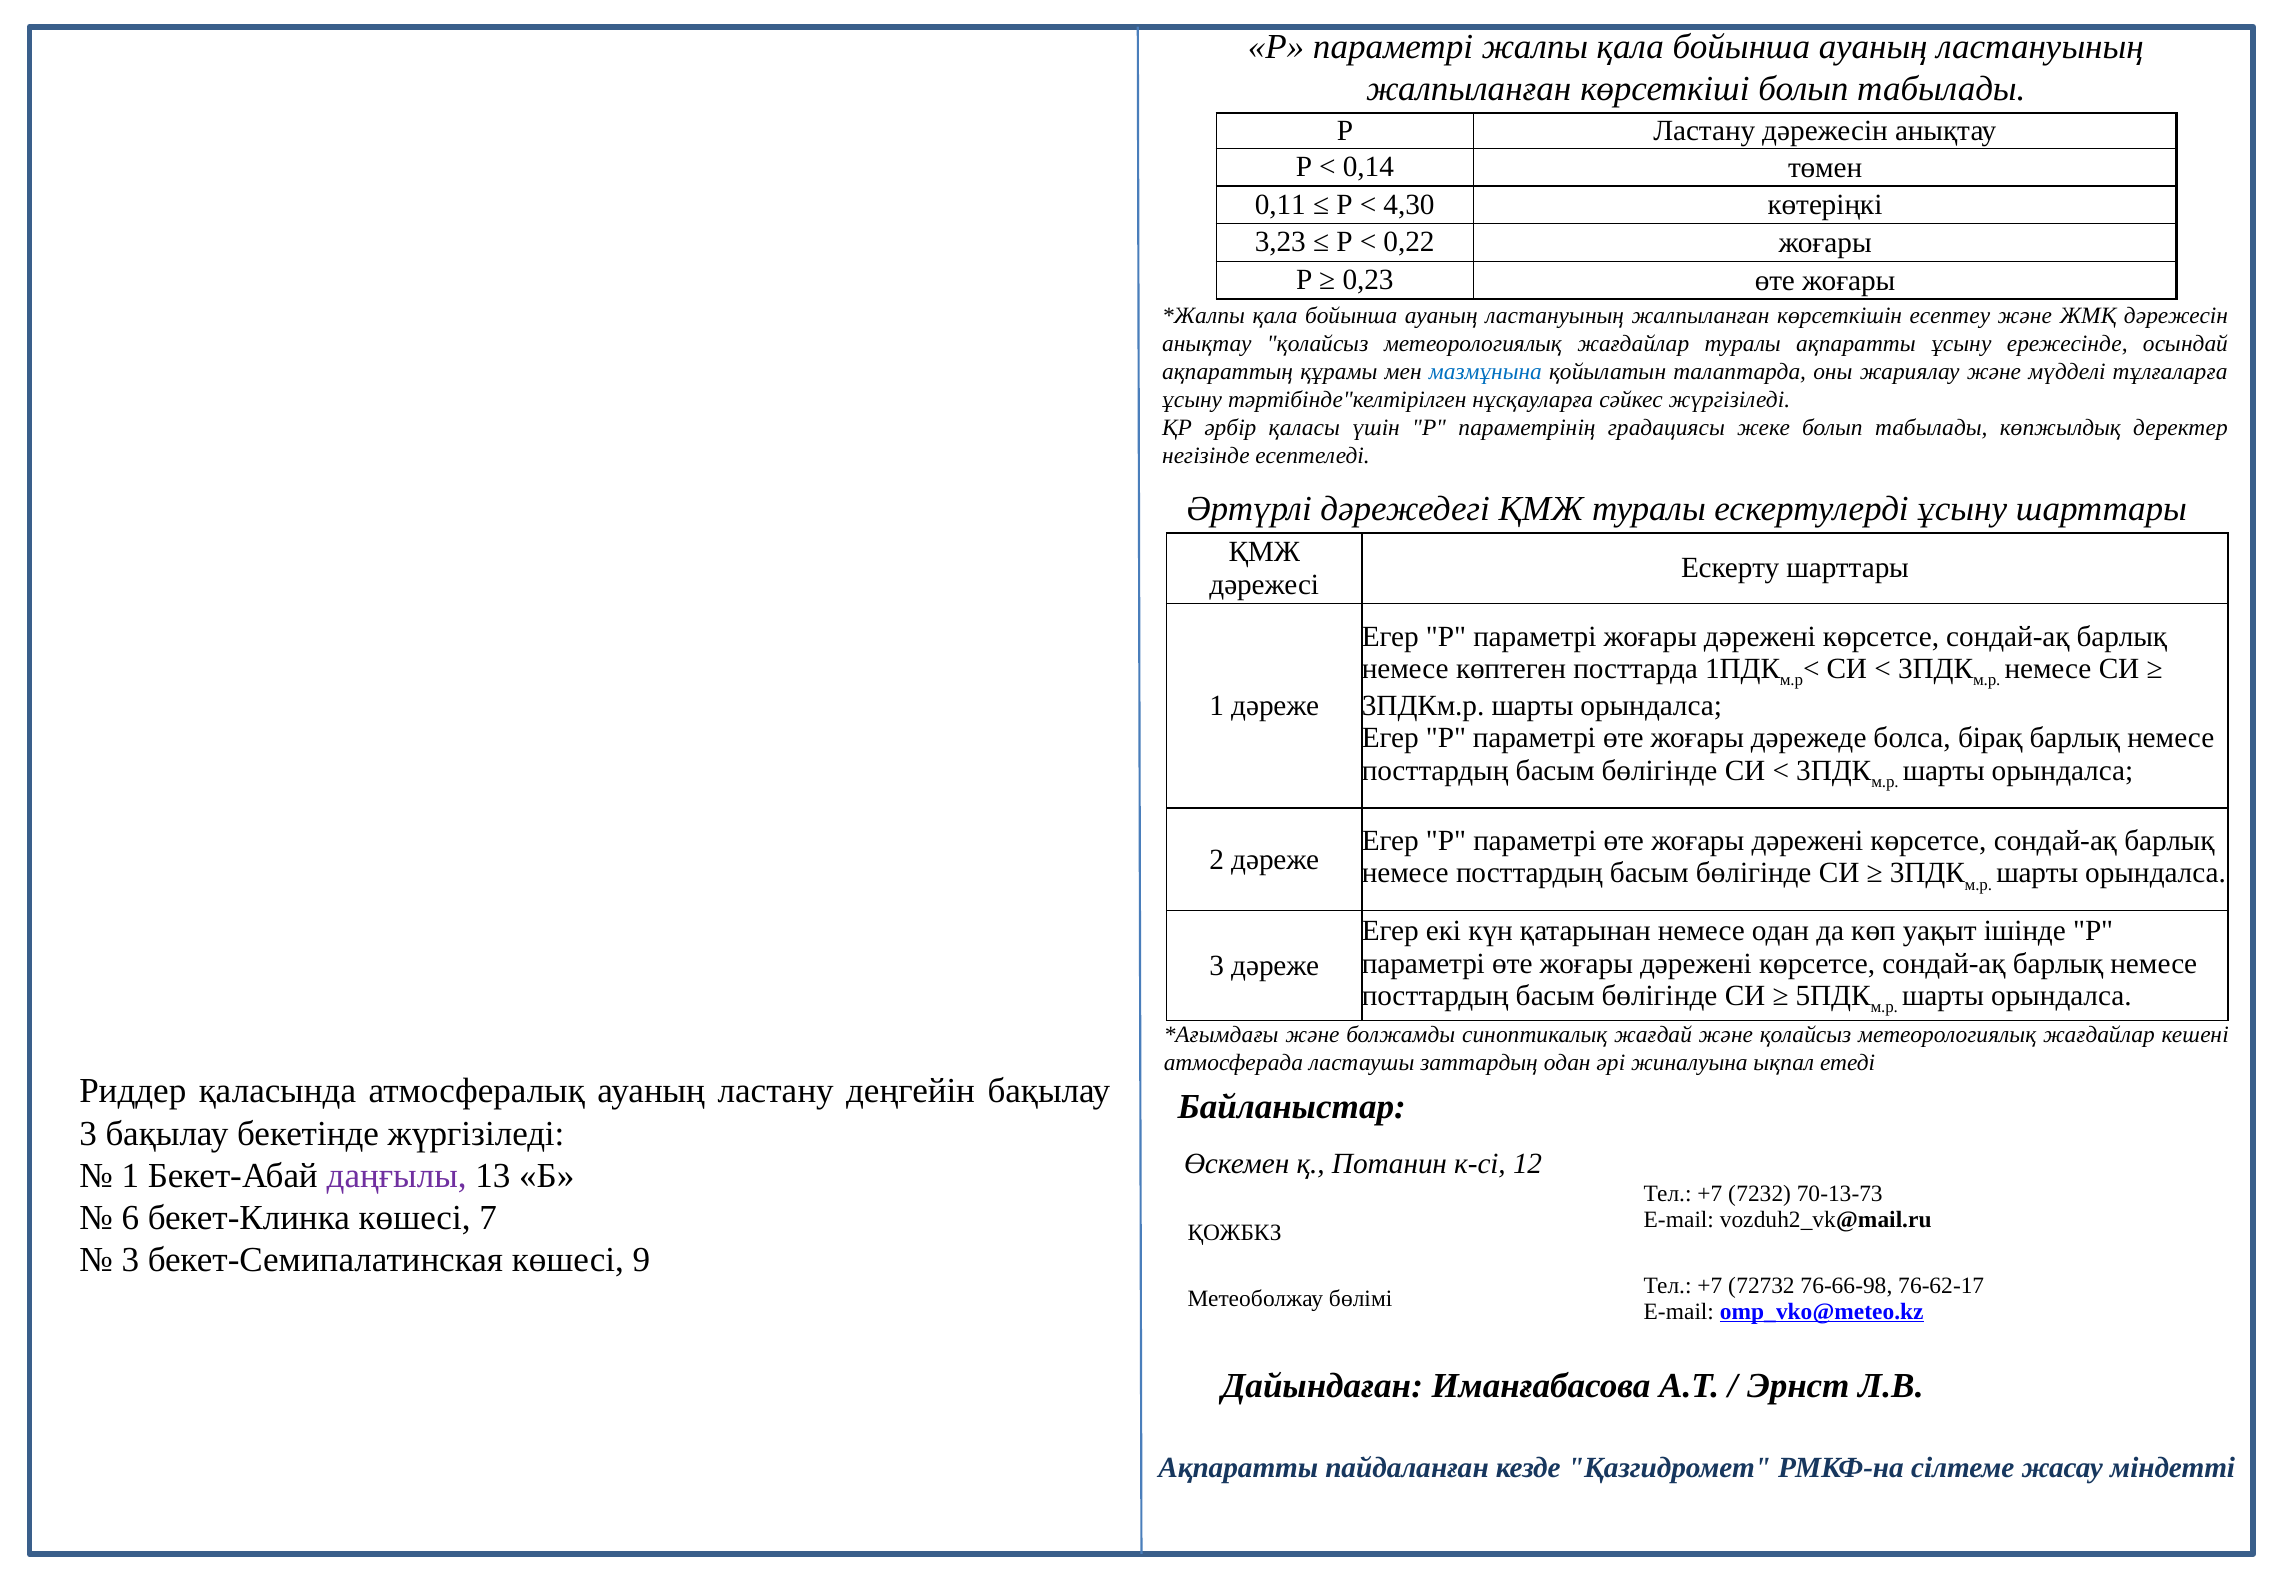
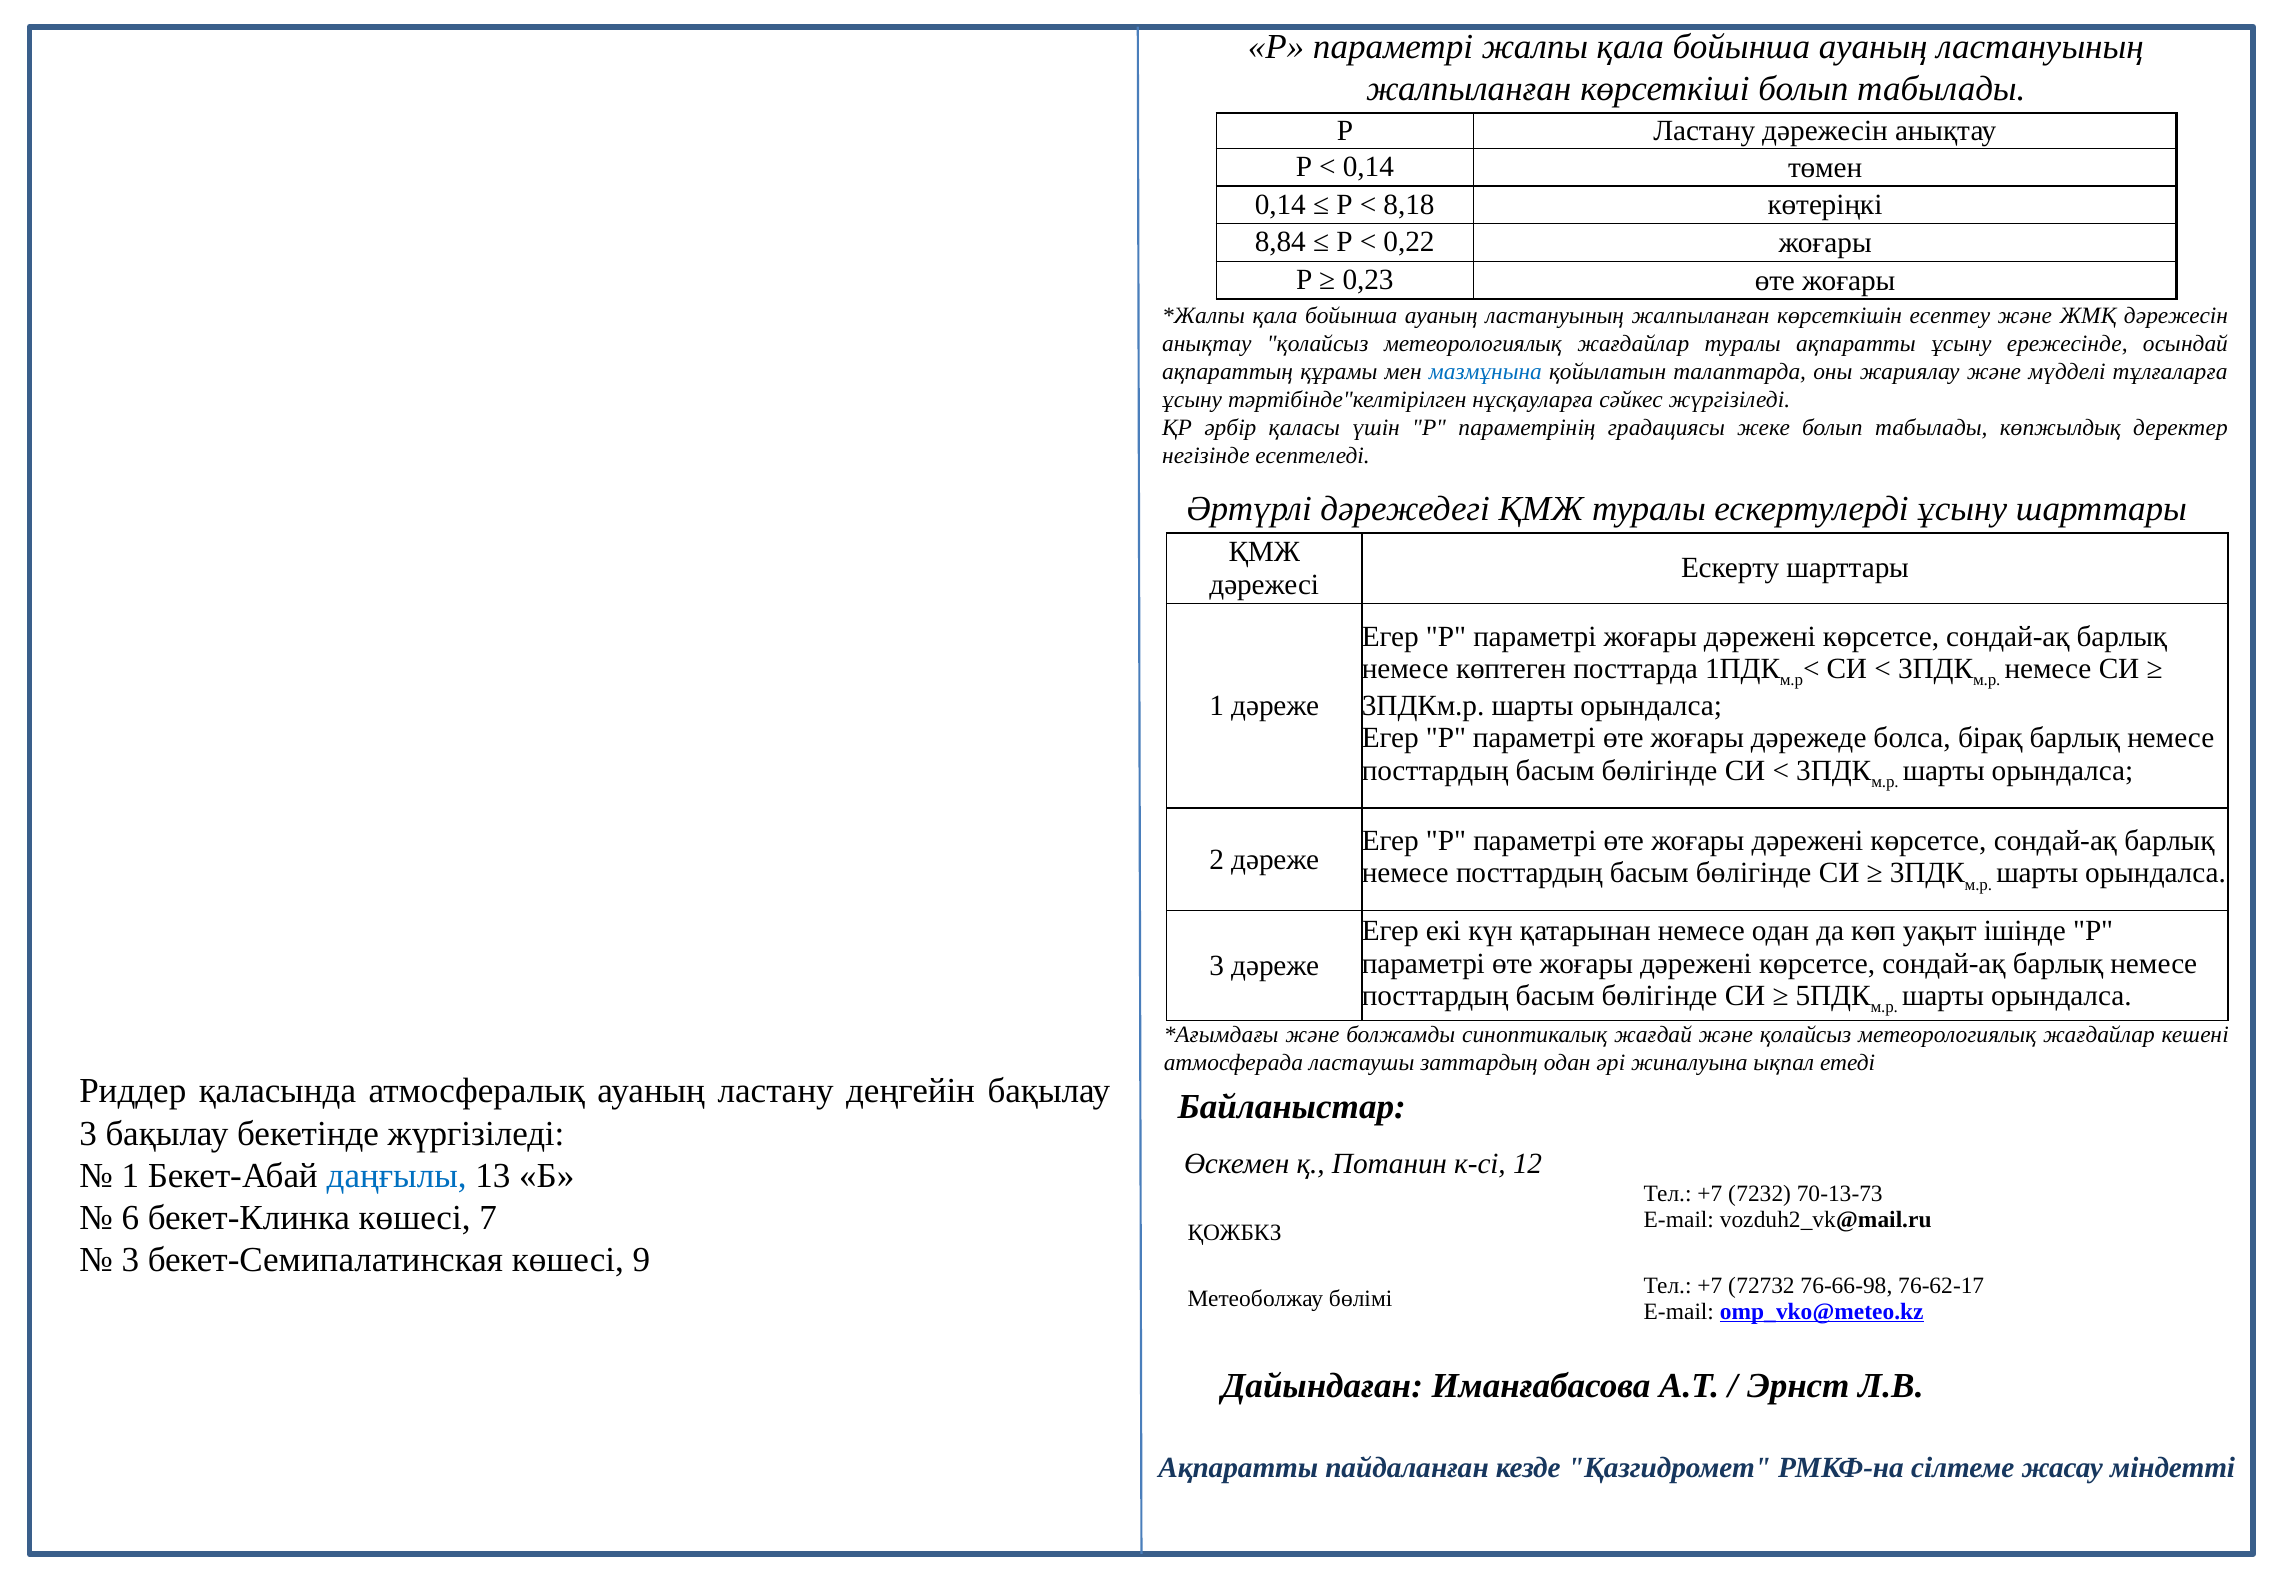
0,11: 0,11 -> 0,14 (1280, 205)
4,30: 4,30 -> 8,18 (1409, 205)
3,23: 3,23 -> 8,84 (1280, 242)
даңғылы colour: purple -> blue (397, 1175)
